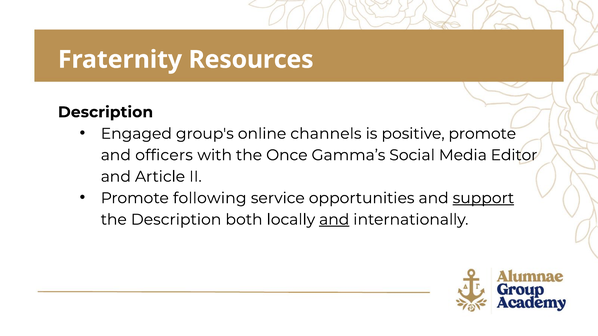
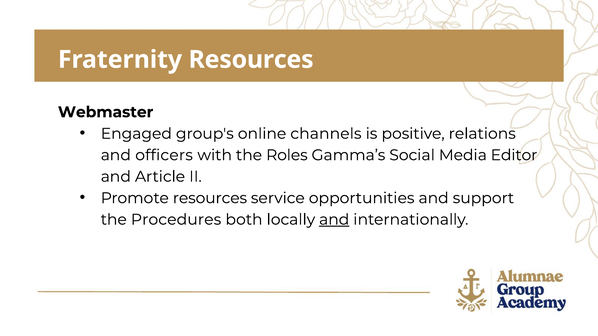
Description: Description -> Webmaster (106, 112)
positive promote: promote -> relations (482, 134)
Once: Once -> Roles (287, 155)
Promote following: following -> resources (210, 198)
support underline: present -> none (483, 198)
the Description: Description -> Procedures (176, 220)
